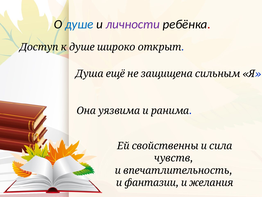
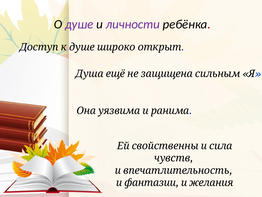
душе colour: blue -> purple (79, 24)
